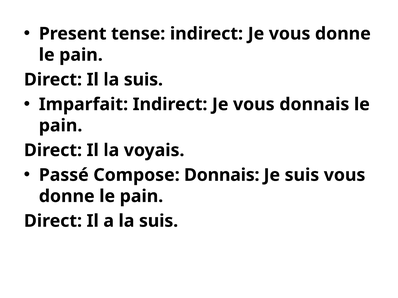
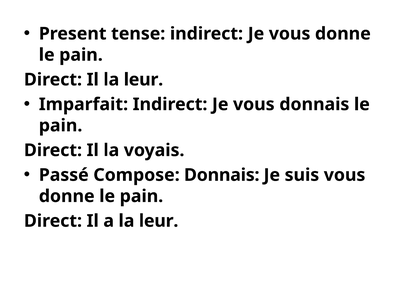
Il la suis: suis -> leur (143, 80)
a la suis: suis -> leur (159, 221)
